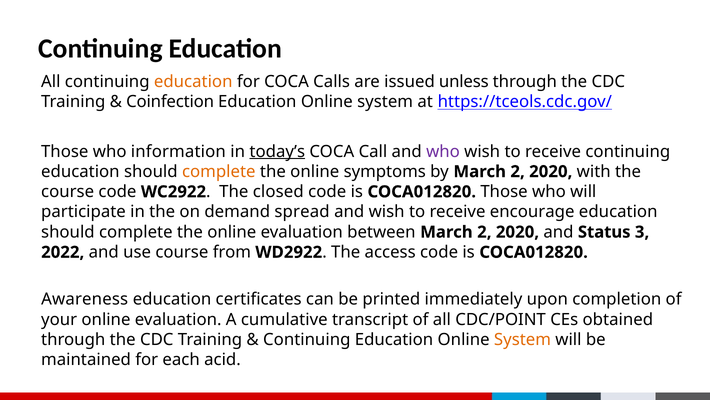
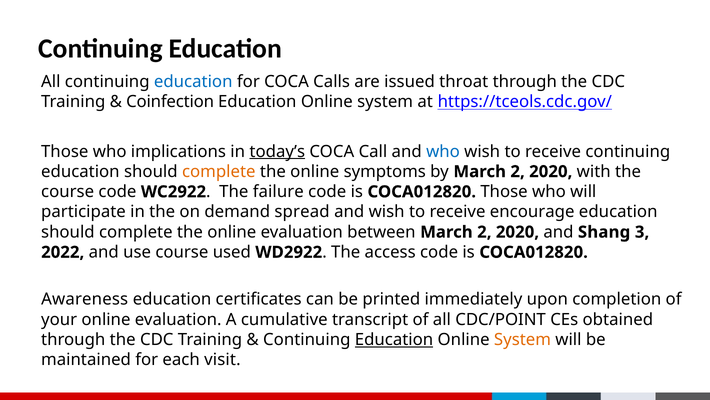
education colour: orange -> blue (193, 81)
unless: unless -> throat (464, 81)
information: information -> implications (178, 151)
who colour: purple -> blue (443, 151)
closed: closed -> failure (278, 192)
Status: Status -> Shang (604, 232)
from: from -> used (232, 252)
Education underline: none -> present (394, 339)
acid: acid -> visit (222, 359)
